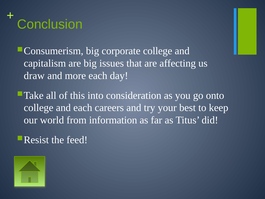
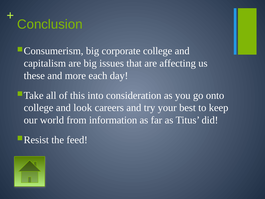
draw: draw -> these (34, 76)
and each: each -> look (83, 108)
